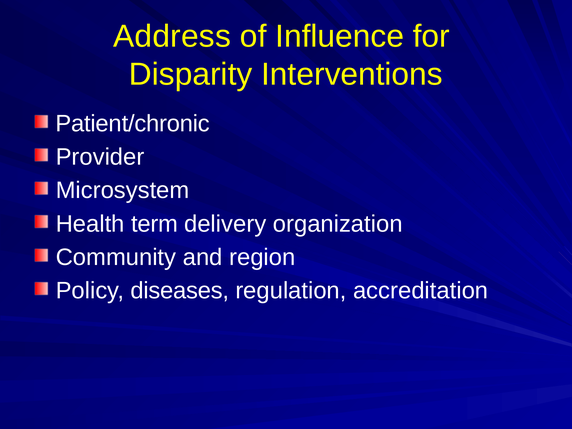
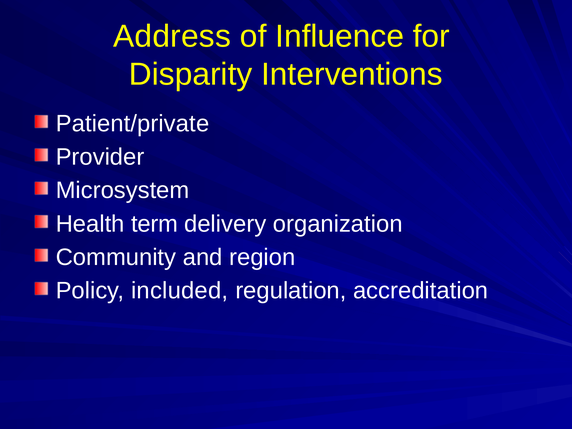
Patient/chronic: Patient/chronic -> Patient/private (133, 124)
diseases: diseases -> included (180, 291)
